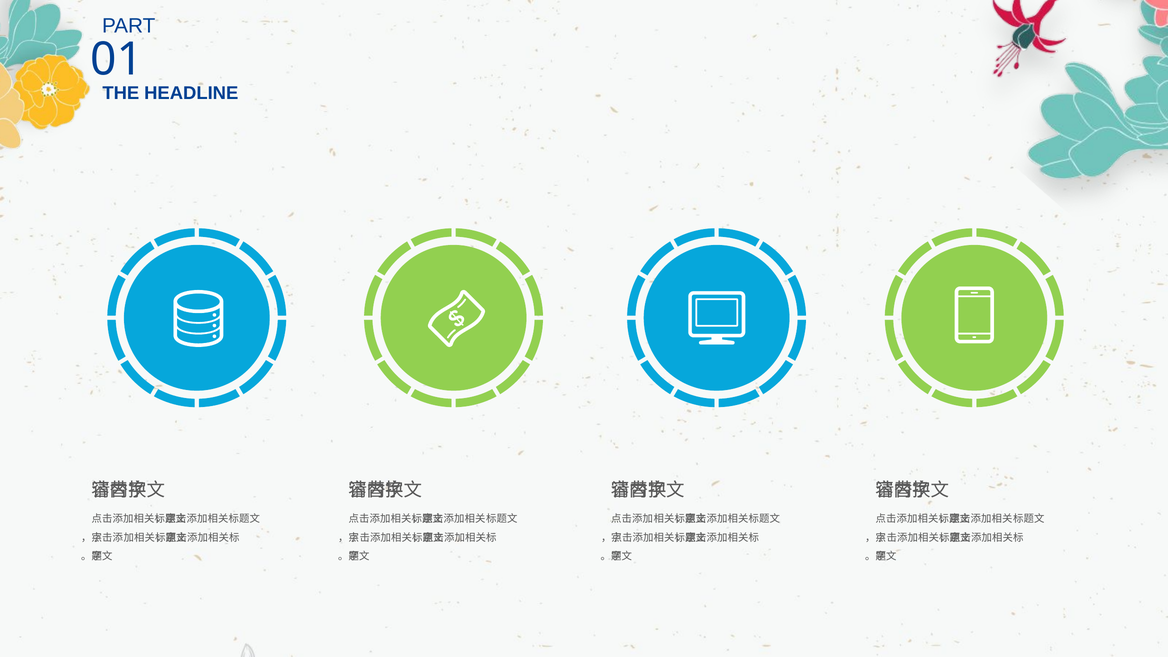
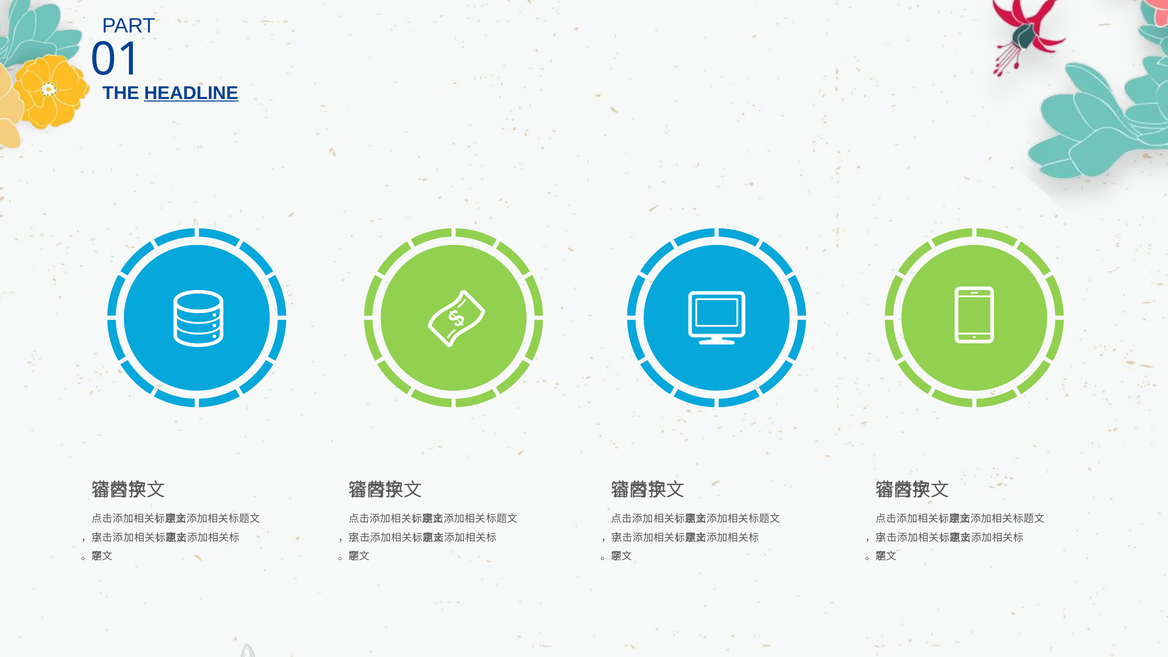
HEADLINE underline: none -> present (191, 93)
